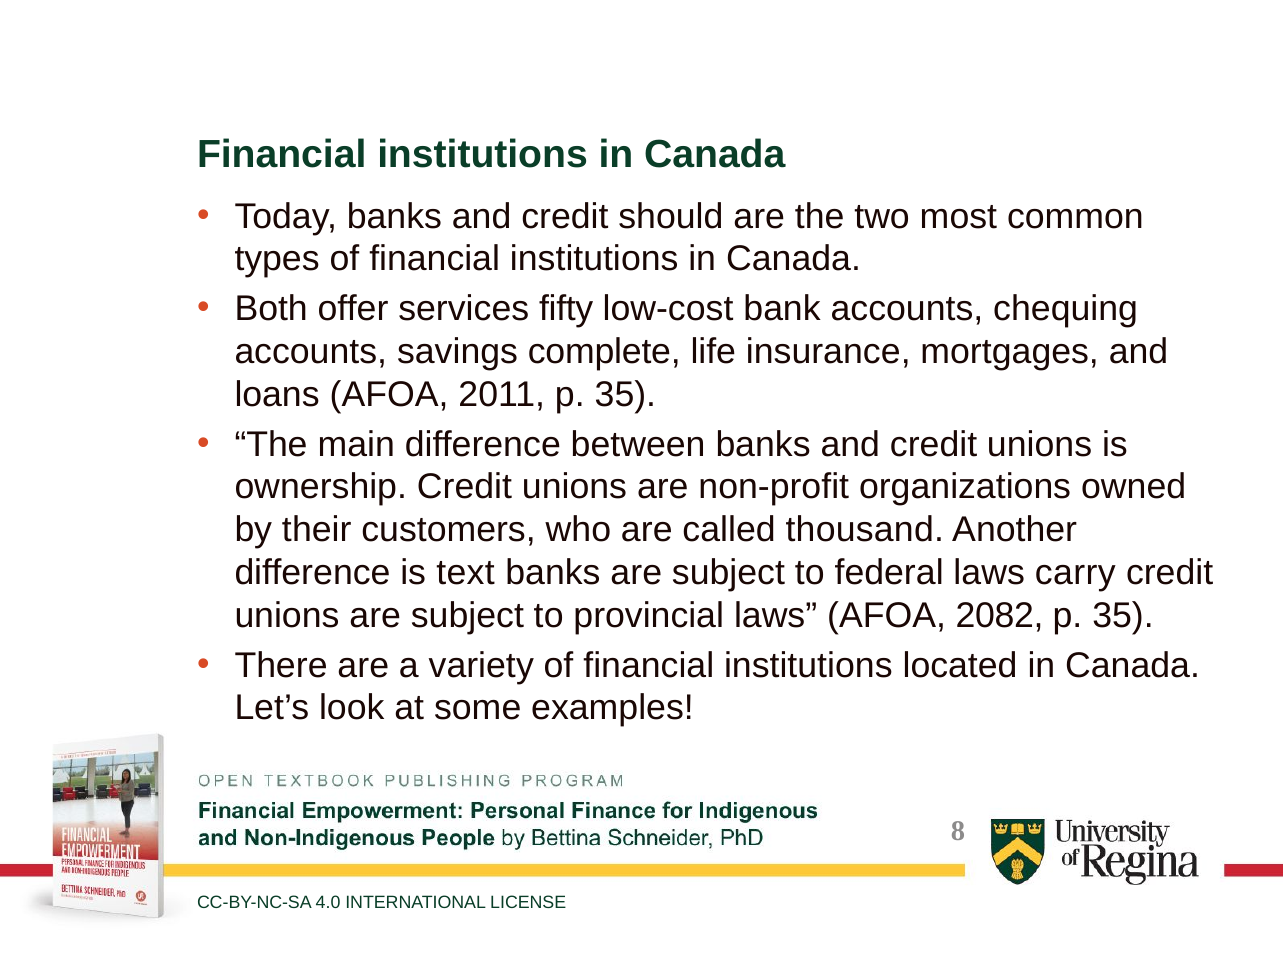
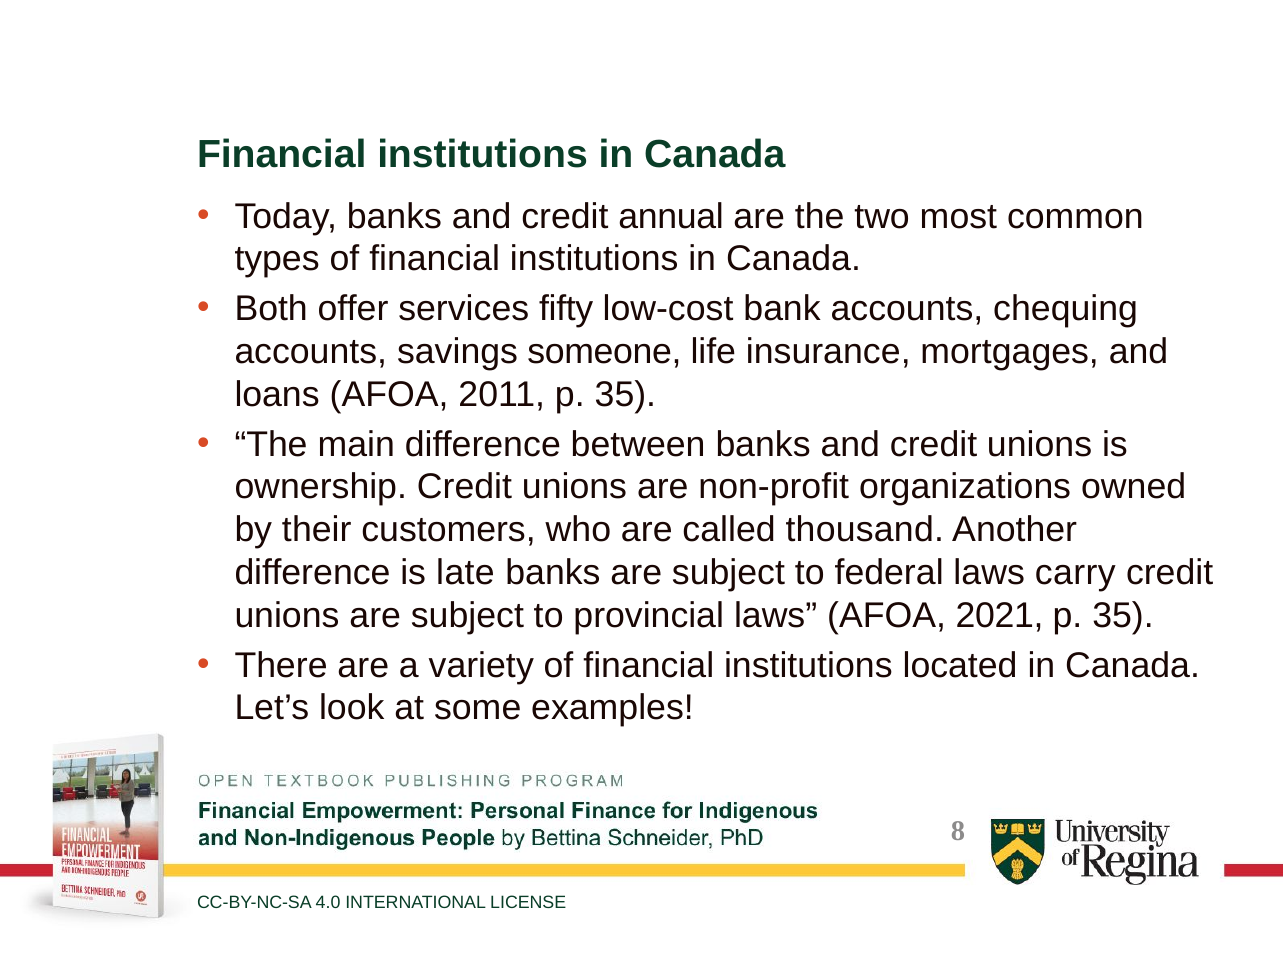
should: should -> annual (671, 216)
complete: complete -> someone (604, 352)
text: text -> late (466, 573)
2082: 2082 -> 2021 (1000, 616)
